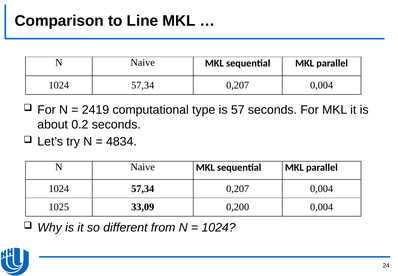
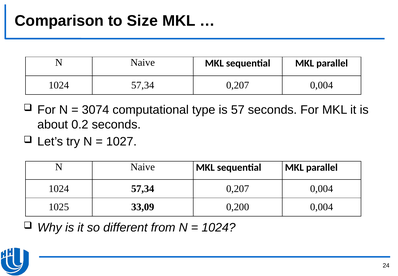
Line: Line -> Size (142, 21)
2419: 2419 -> 3074 (95, 110)
4834: 4834 -> 1027 (121, 141)
